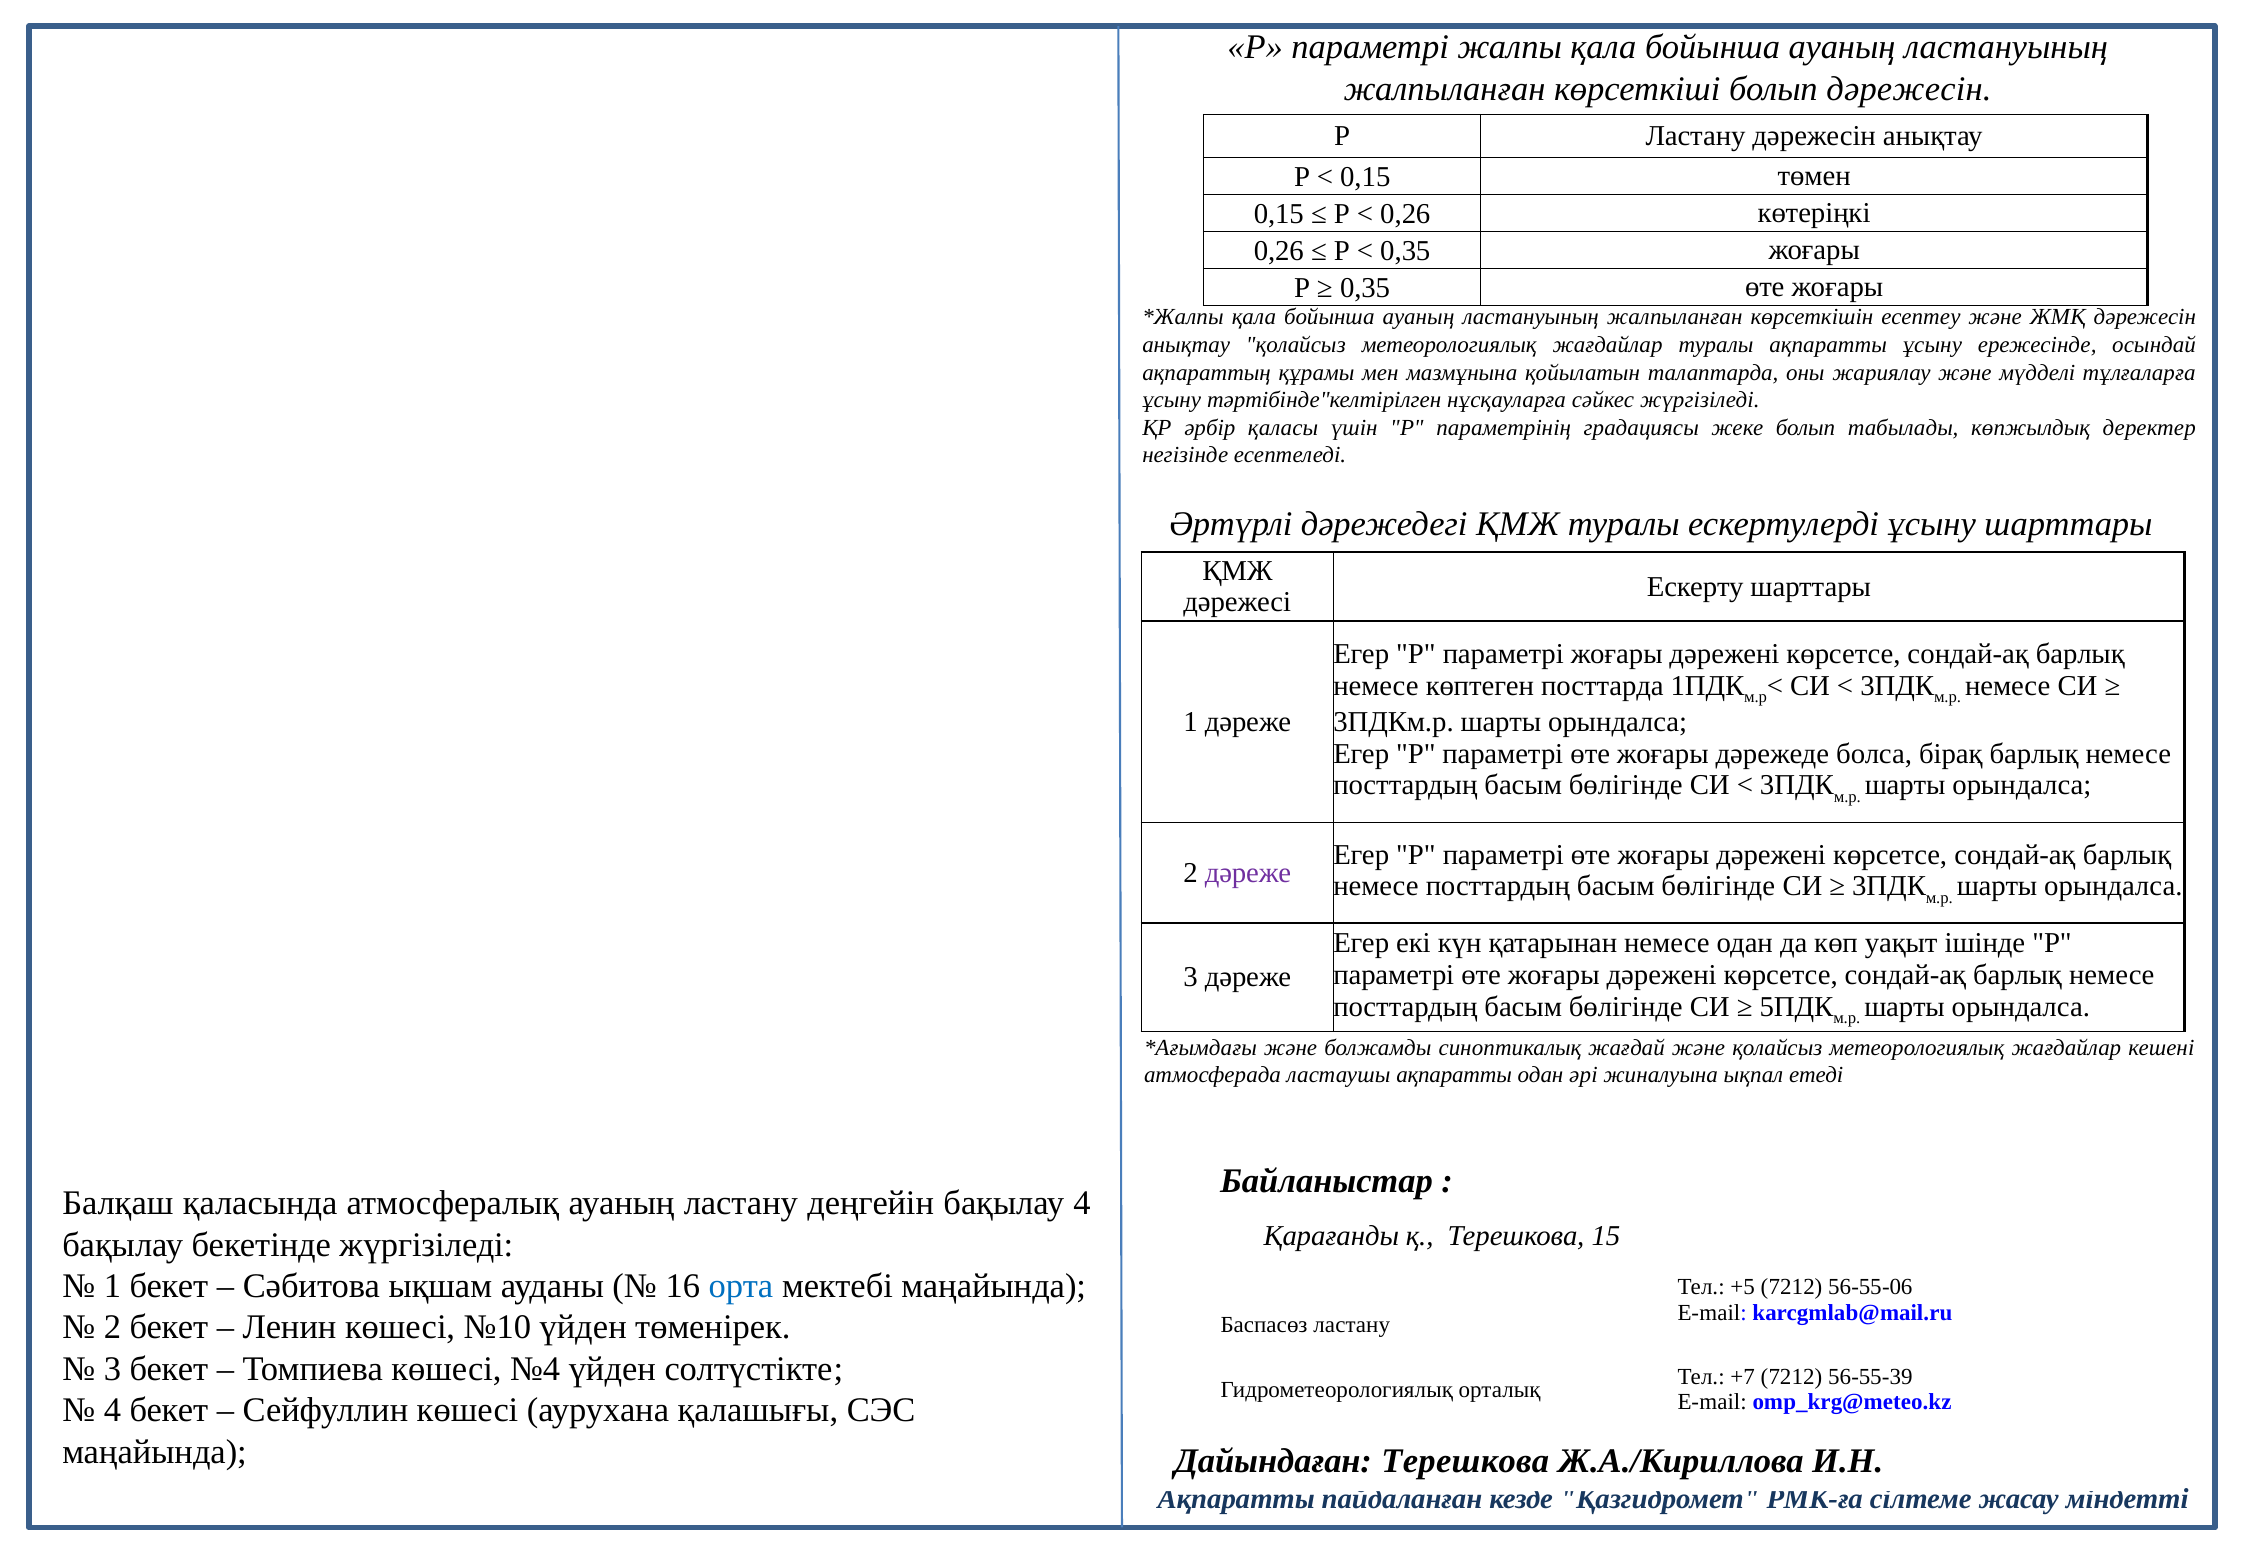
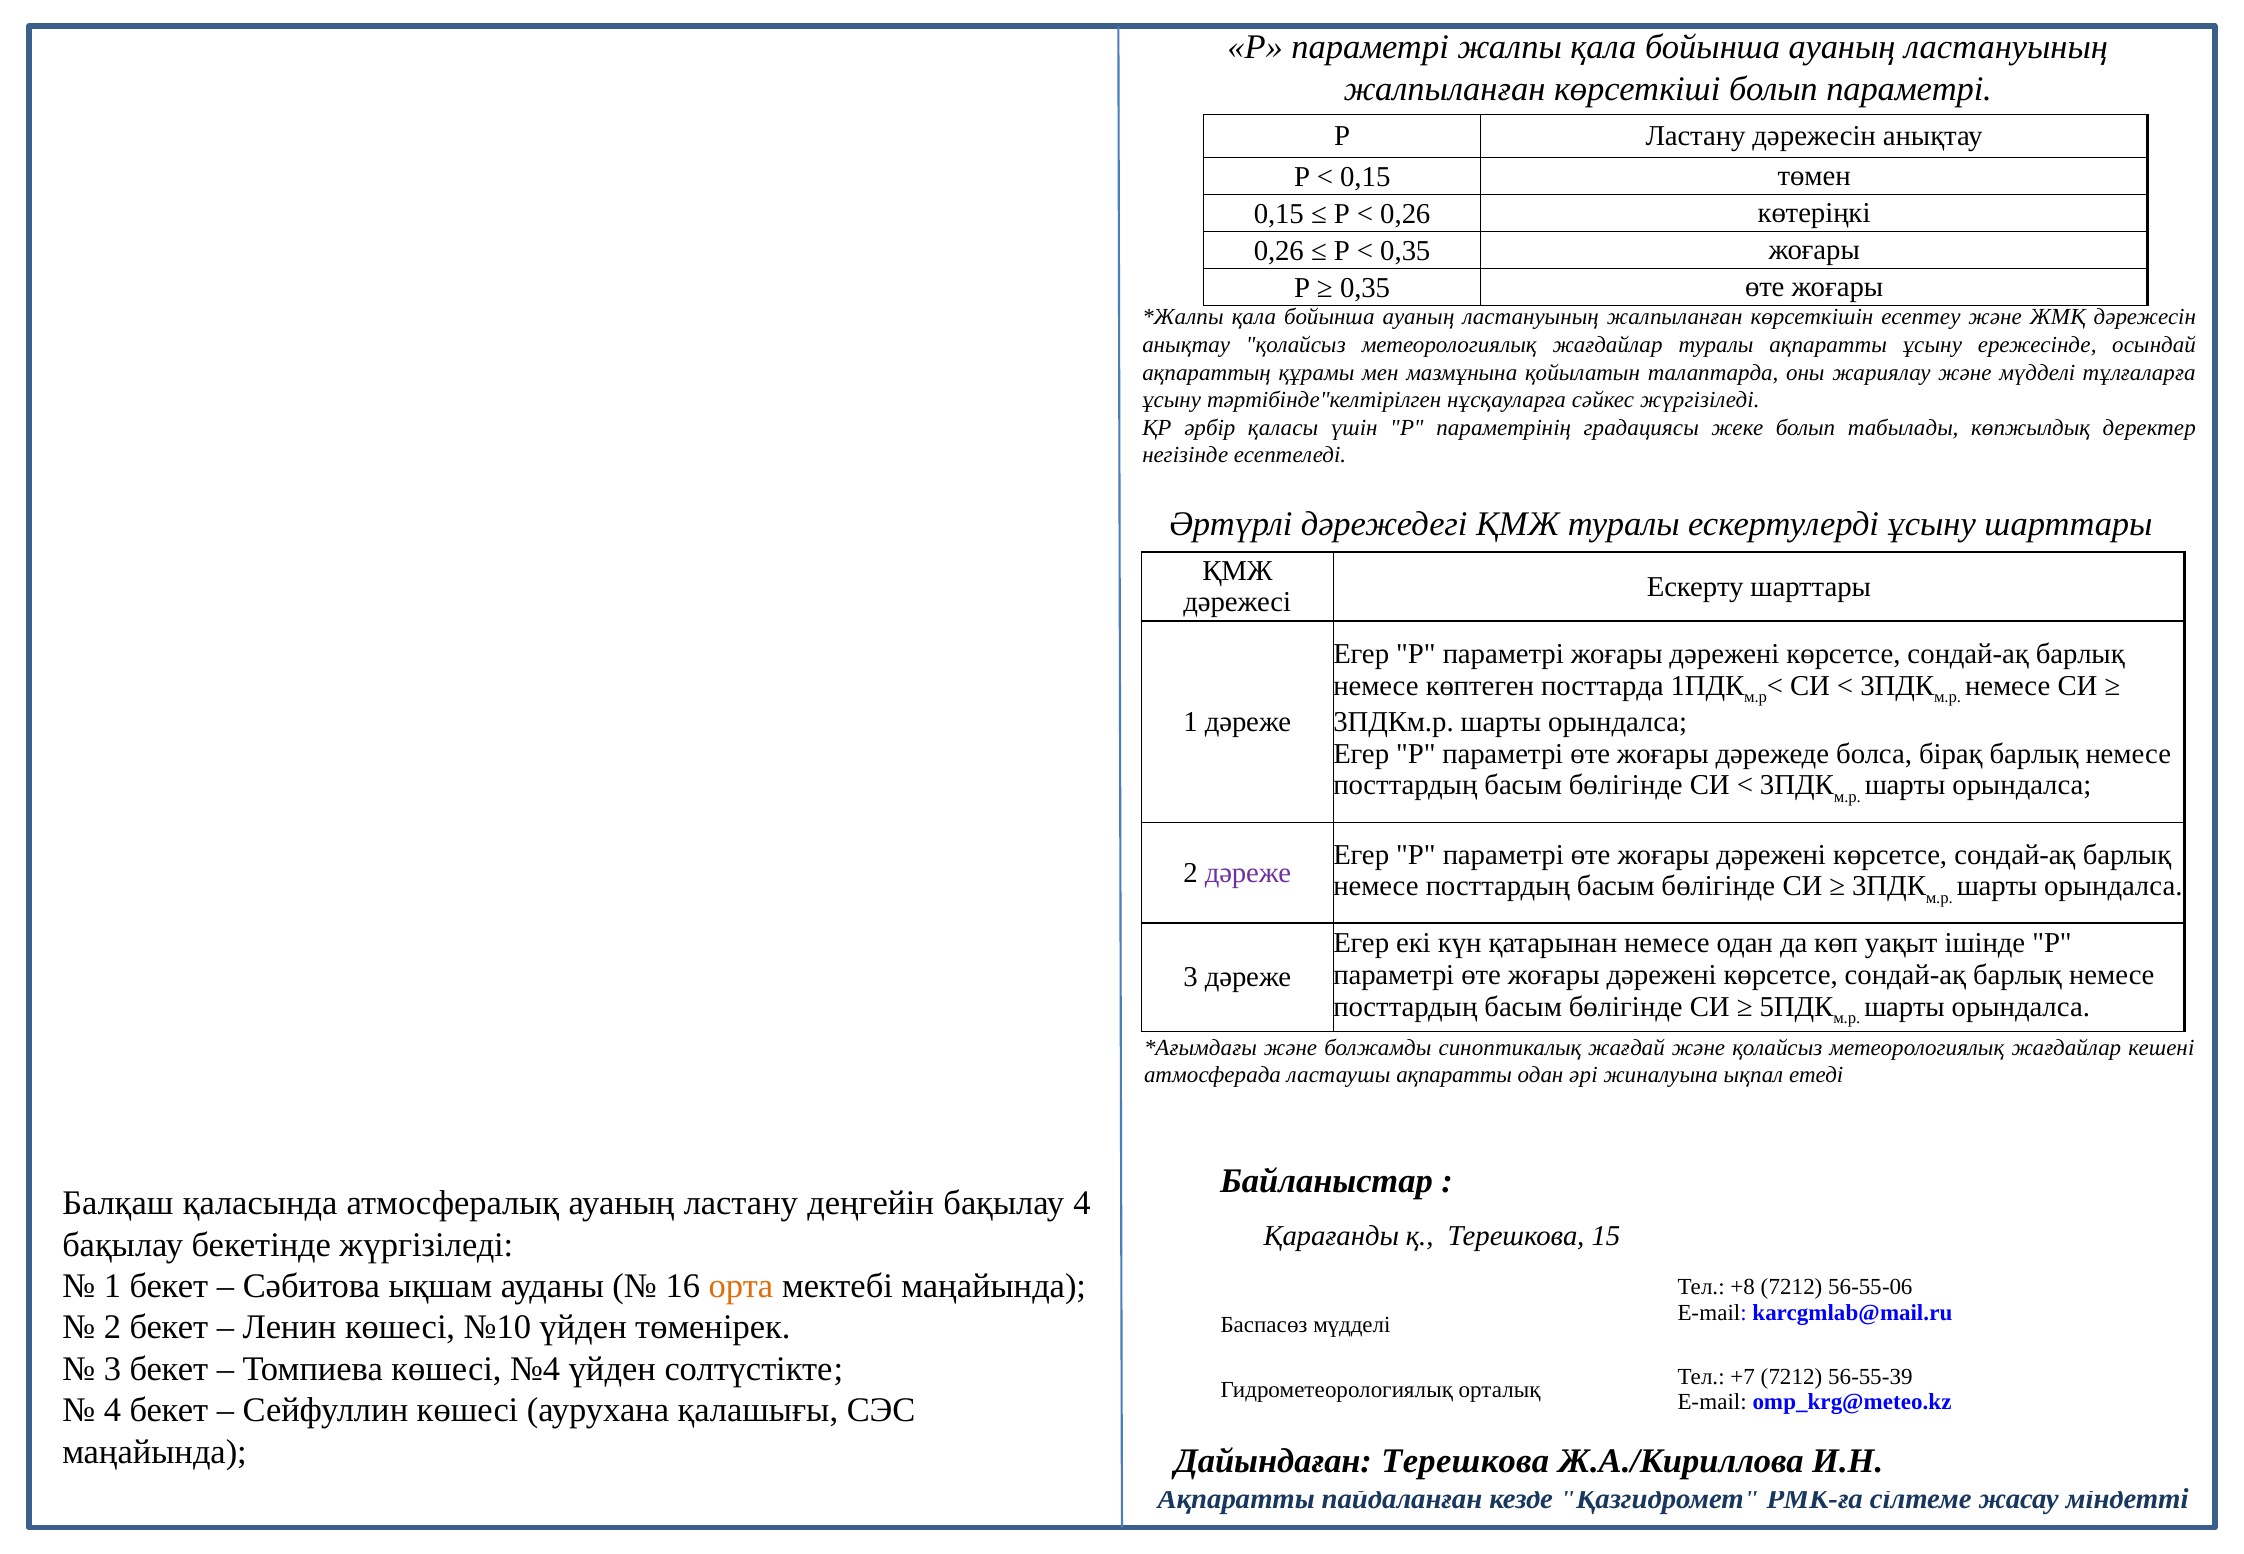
болып дәрежесін: дәрежесін -> параметрі (1909, 89)
орта colour: blue -> orange (741, 1286)
+5: +5 -> +8 (1743, 1287)
Баспасөз ластану: ластану -> мүдделі (1352, 1325)
